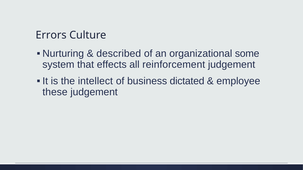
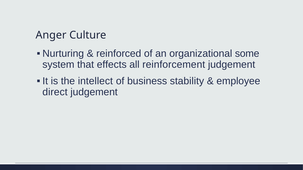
Errors: Errors -> Anger (51, 35)
described: described -> reinforced (119, 54)
dictated: dictated -> stability (187, 81)
these: these -> direct (55, 92)
